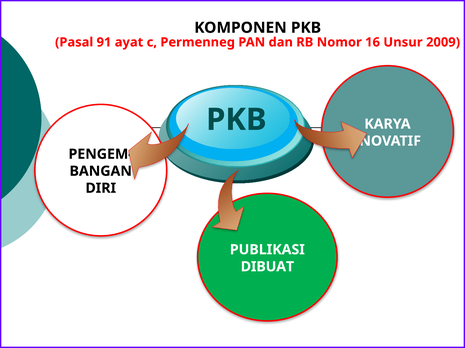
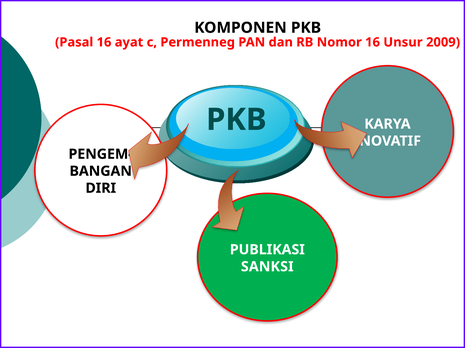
Pasal 91: 91 -> 16 (104, 42)
DIBUAT: DIBUAT -> SANKSI (267, 267)
